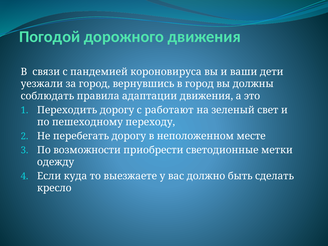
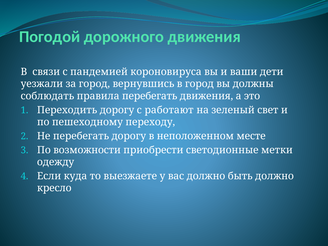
правила адаптации: адаптации -> перебегать (150, 96)
быть сделать: сделать -> должно (274, 176)
